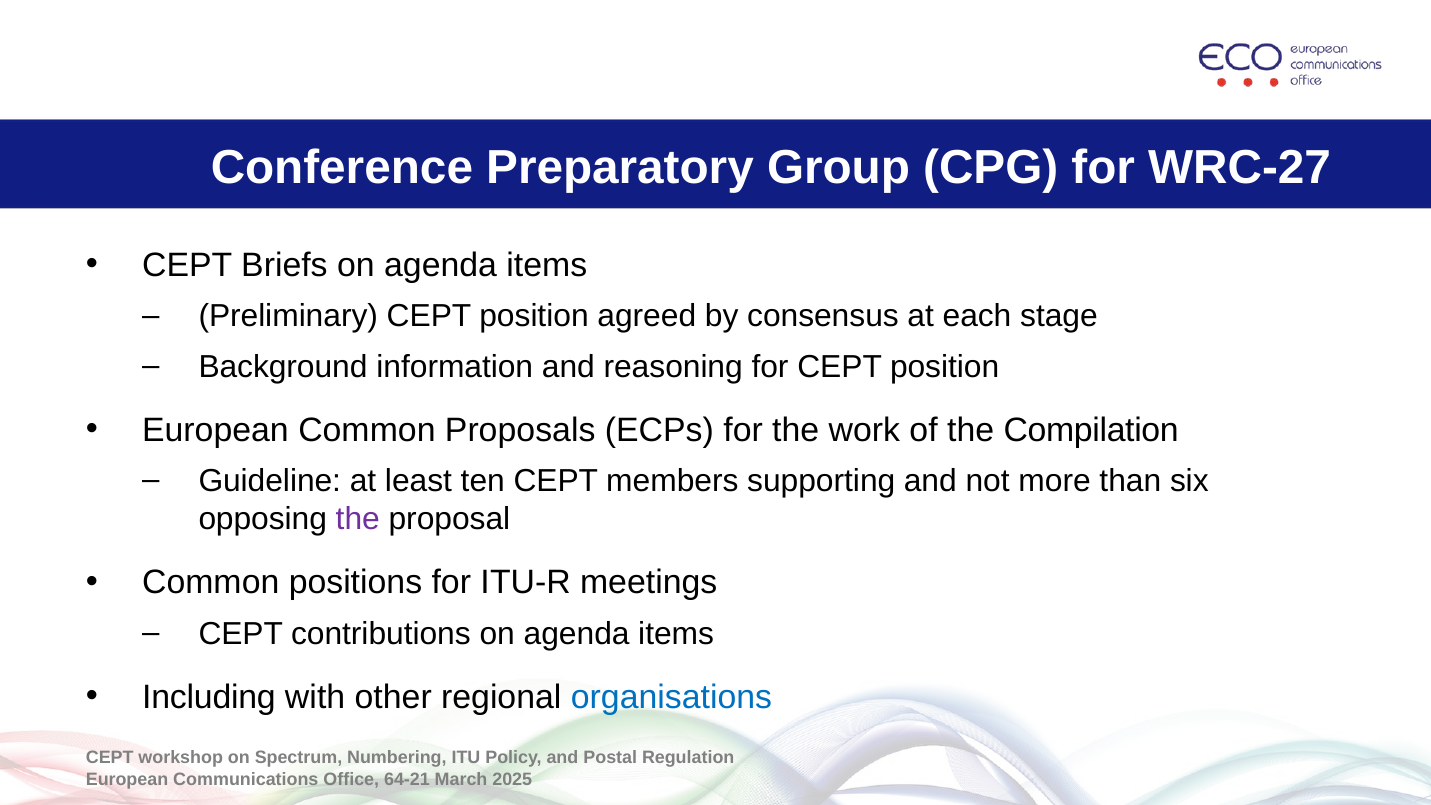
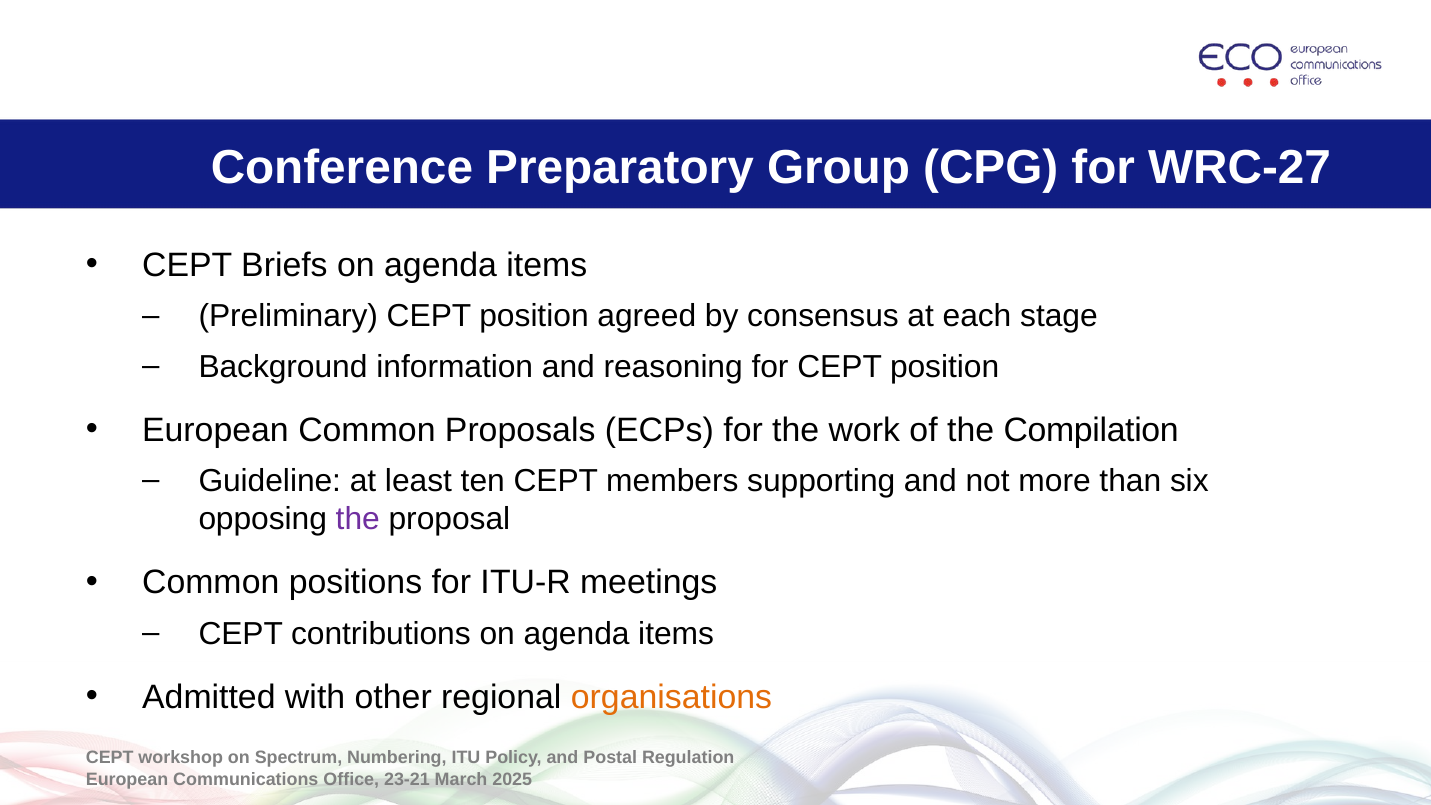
Including: Including -> Admitted (209, 697)
organisations colour: blue -> orange (671, 697)
64-21: 64-21 -> 23-21 (407, 780)
